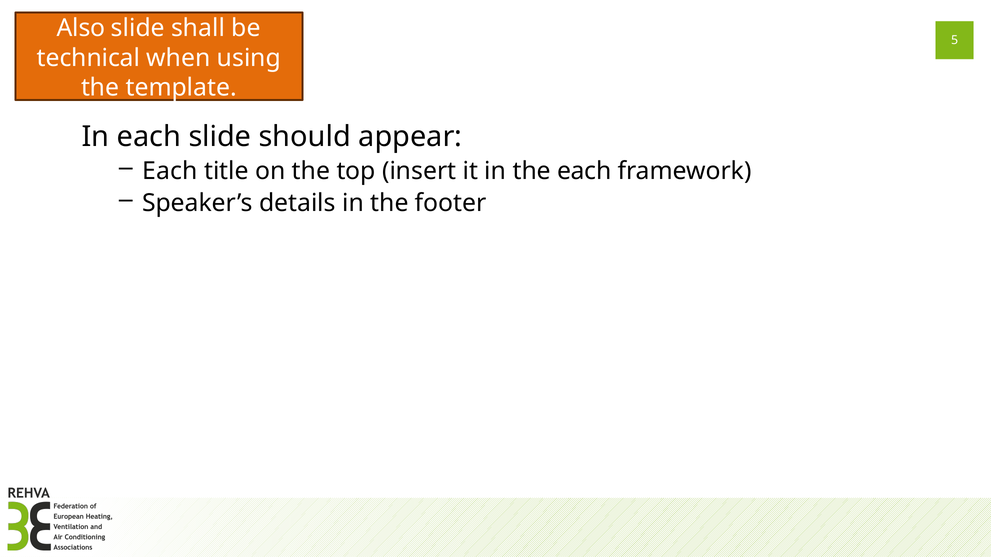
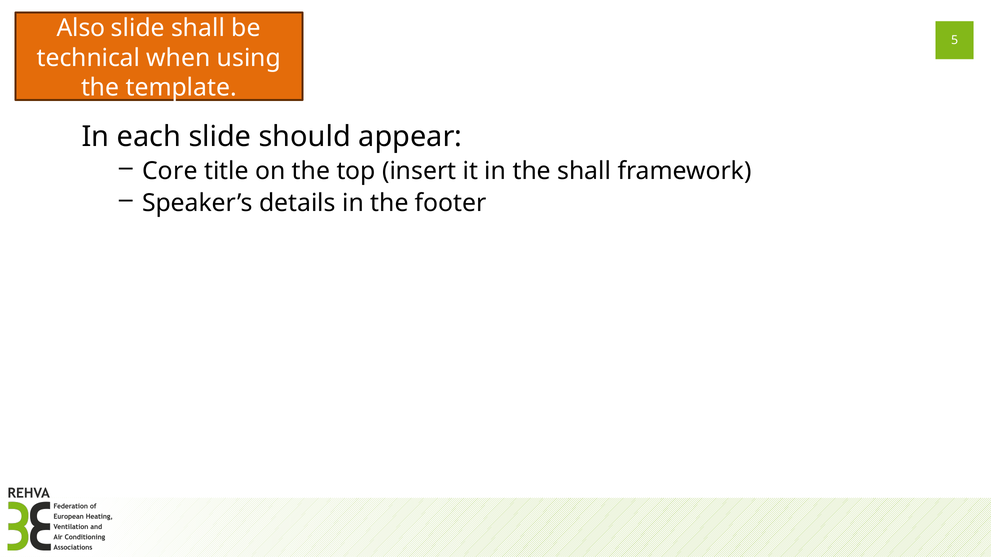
Each: Each -> Core (170, 171)
the each: each -> shall (584, 171)
